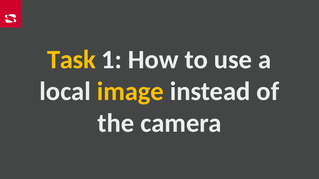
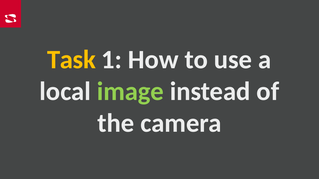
image colour: yellow -> light green (130, 92)
